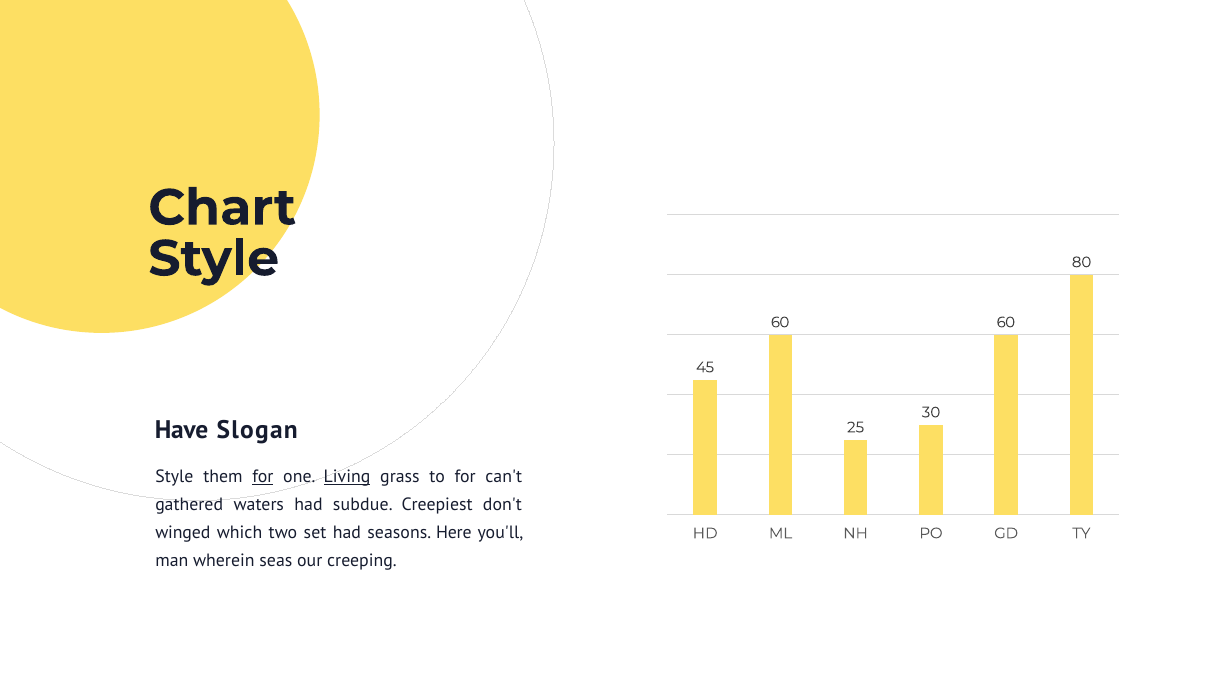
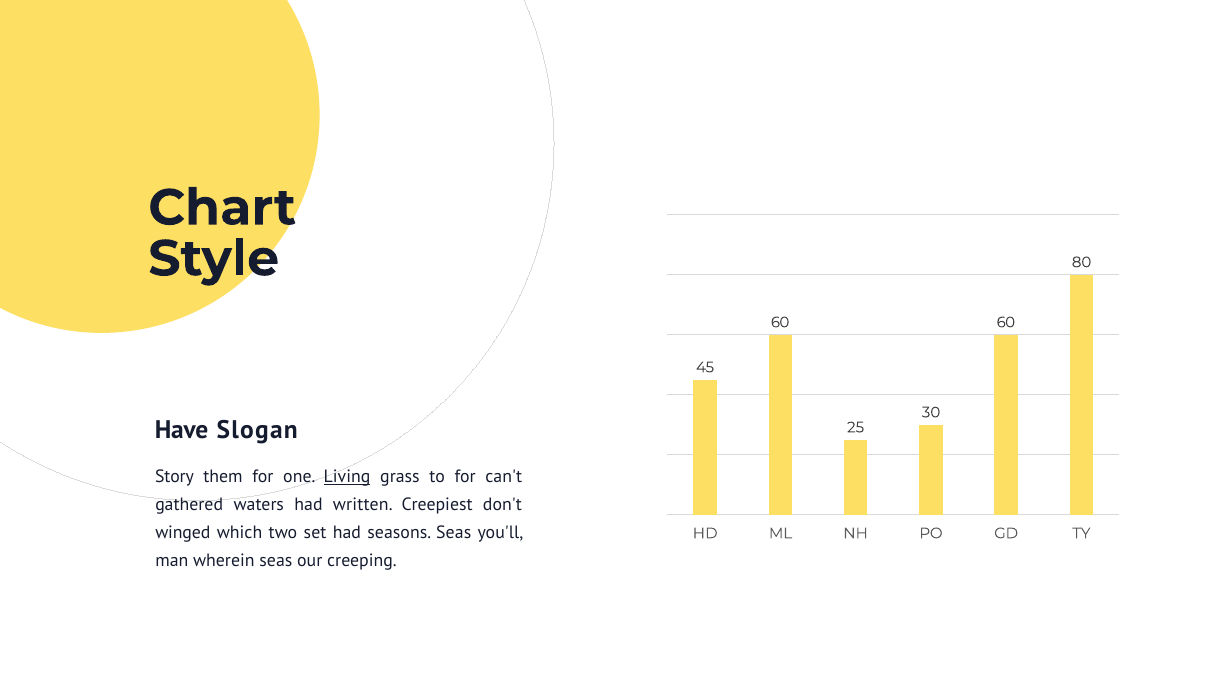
Style: Style -> Story (174, 476)
for underline: present -> none (263, 476)
subdue: subdue -> written (363, 504)
seasons Here: Here -> Seas (454, 532)
